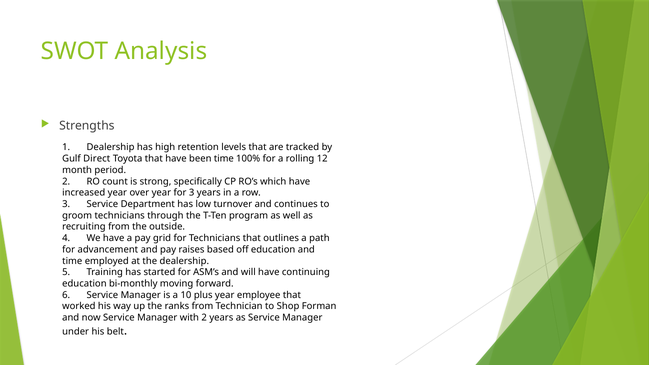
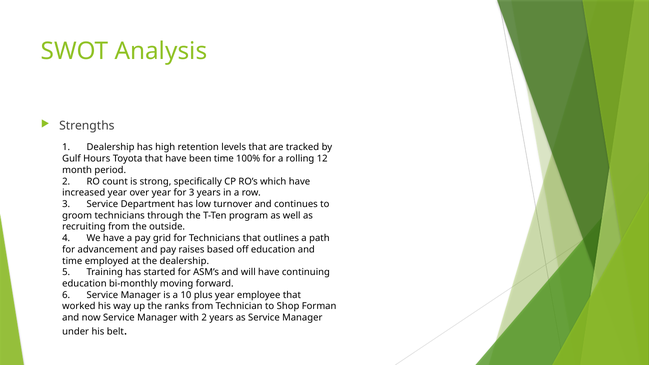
Direct: Direct -> Hours (97, 159)
